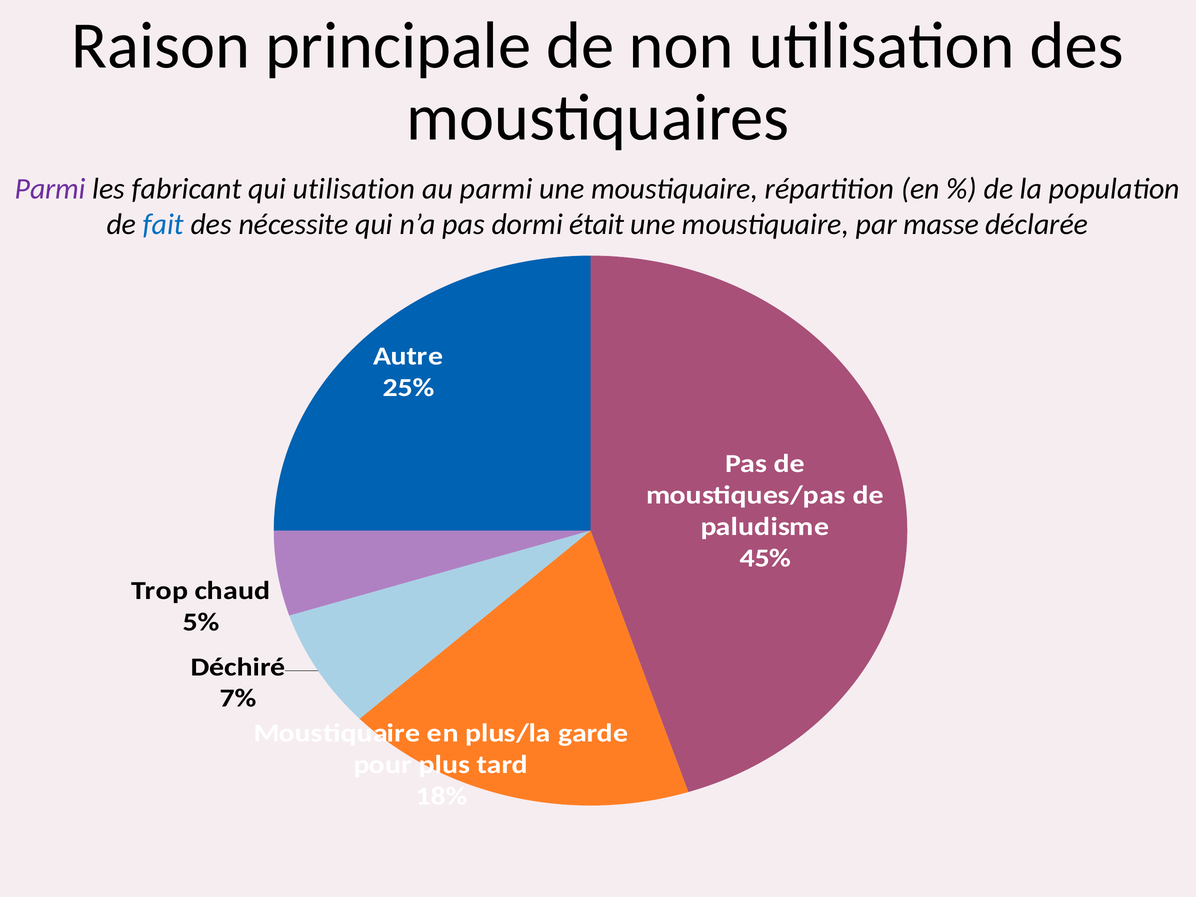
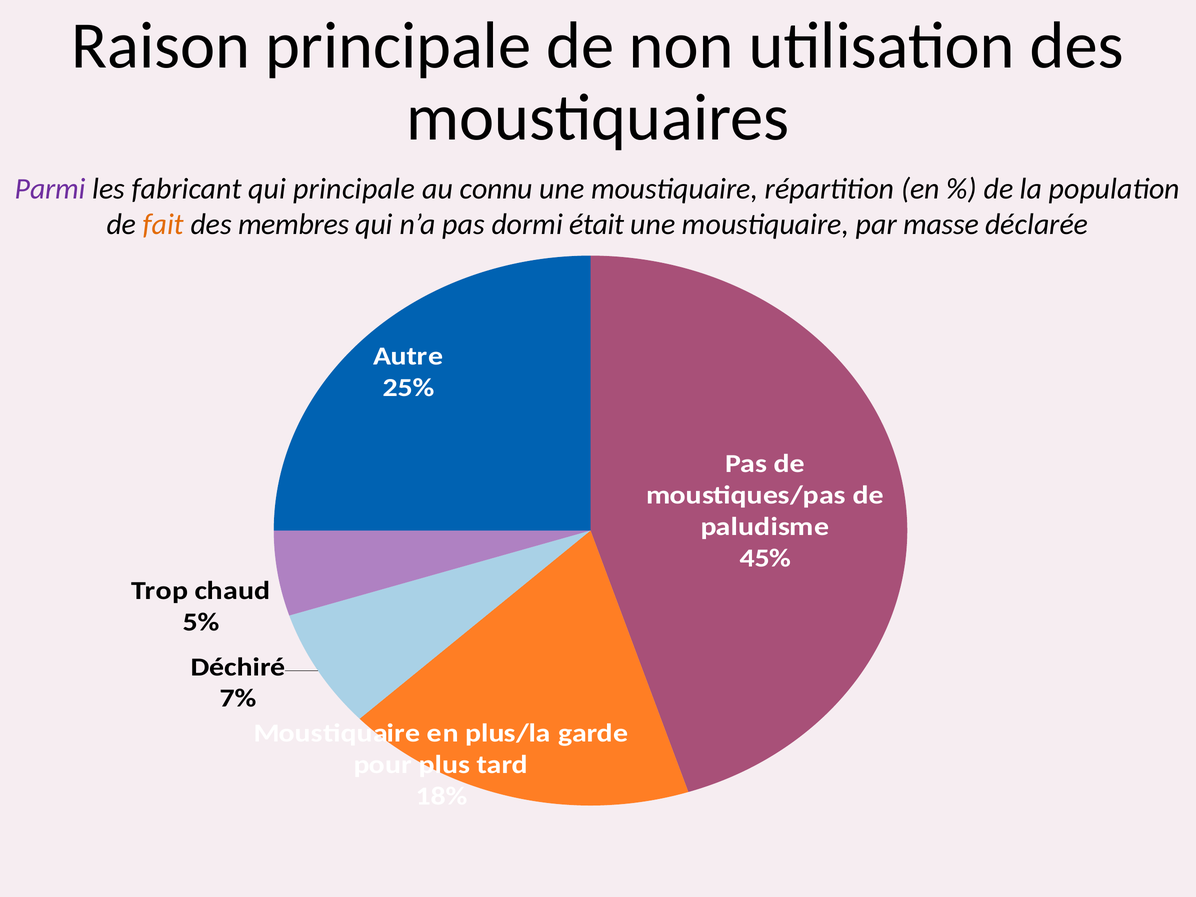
qui utilisation: utilisation -> principale (354, 189)
au parmi: parmi -> connu (496, 189)
fait colour: blue -> orange (163, 225)
nécessite: nécessite -> membres (294, 225)
